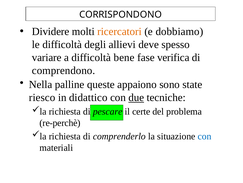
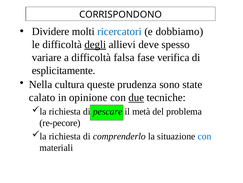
ricercatori colour: orange -> blue (120, 31)
degli underline: none -> present (95, 44)
bene: bene -> falsa (124, 57)
comprendono: comprendono -> esplicitamente (64, 70)
palline: palline -> cultura (70, 84)
appaiono: appaiono -> prudenza (137, 84)
riesco: riesco -> calato (42, 97)
didattico: didattico -> opinione (88, 97)
certe: certe -> metà (141, 111)
re-perchè: re-perchè -> re-pecore (60, 123)
